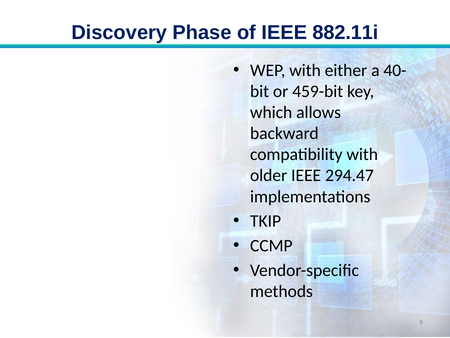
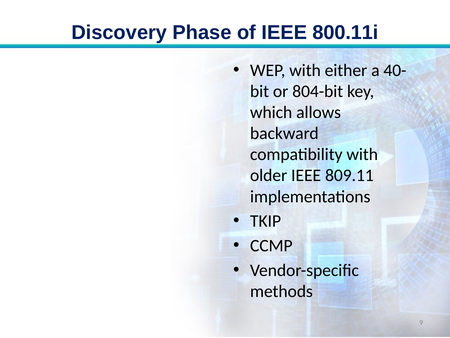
882.11i: 882.11i -> 800.11i (346, 33)
459-bit: 459-bit -> 804-bit (318, 91)
294.47: 294.47 -> 809.11 (349, 175)
